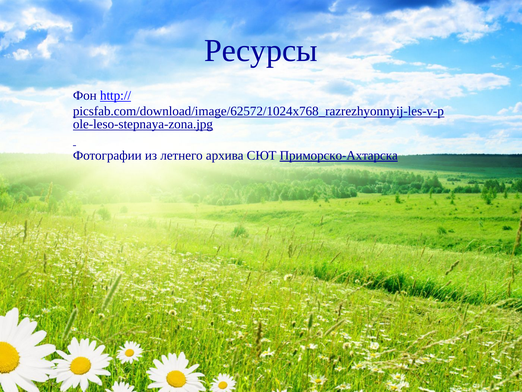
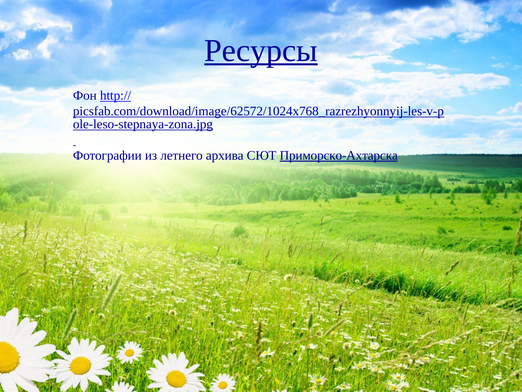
Ресурсы underline: none -> present (261, 51)
